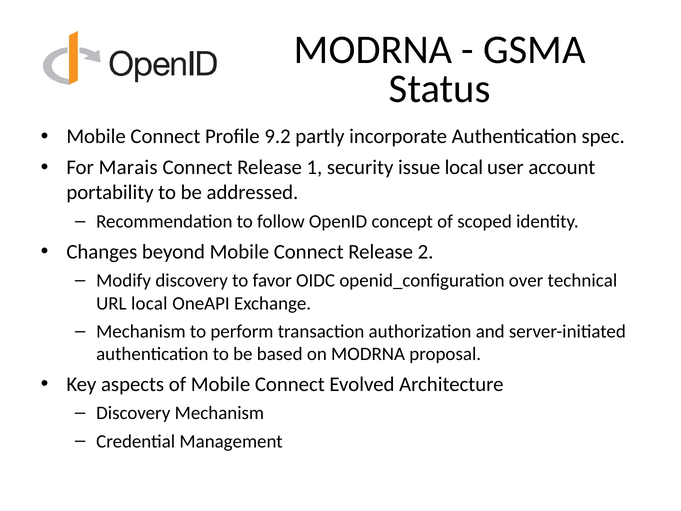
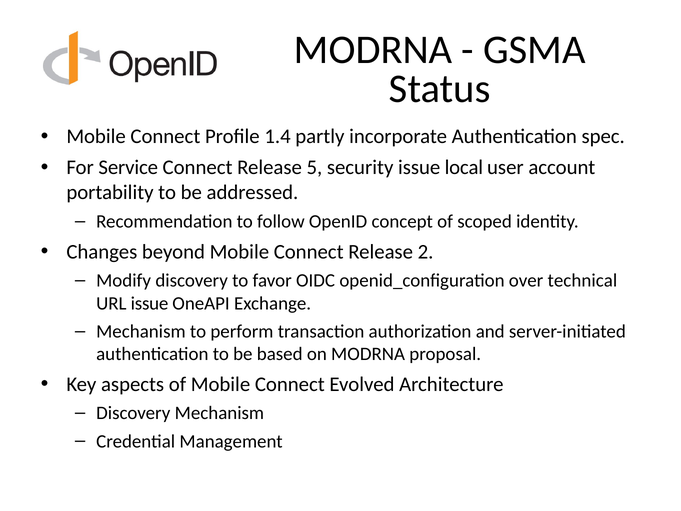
9.2: 9.2 -> 1.4 (278, 137)
Marais: Marais -> Service (128, 168)
1: 1 -> 5 (314, 168)
URL local: local -> issue (150, 303)
